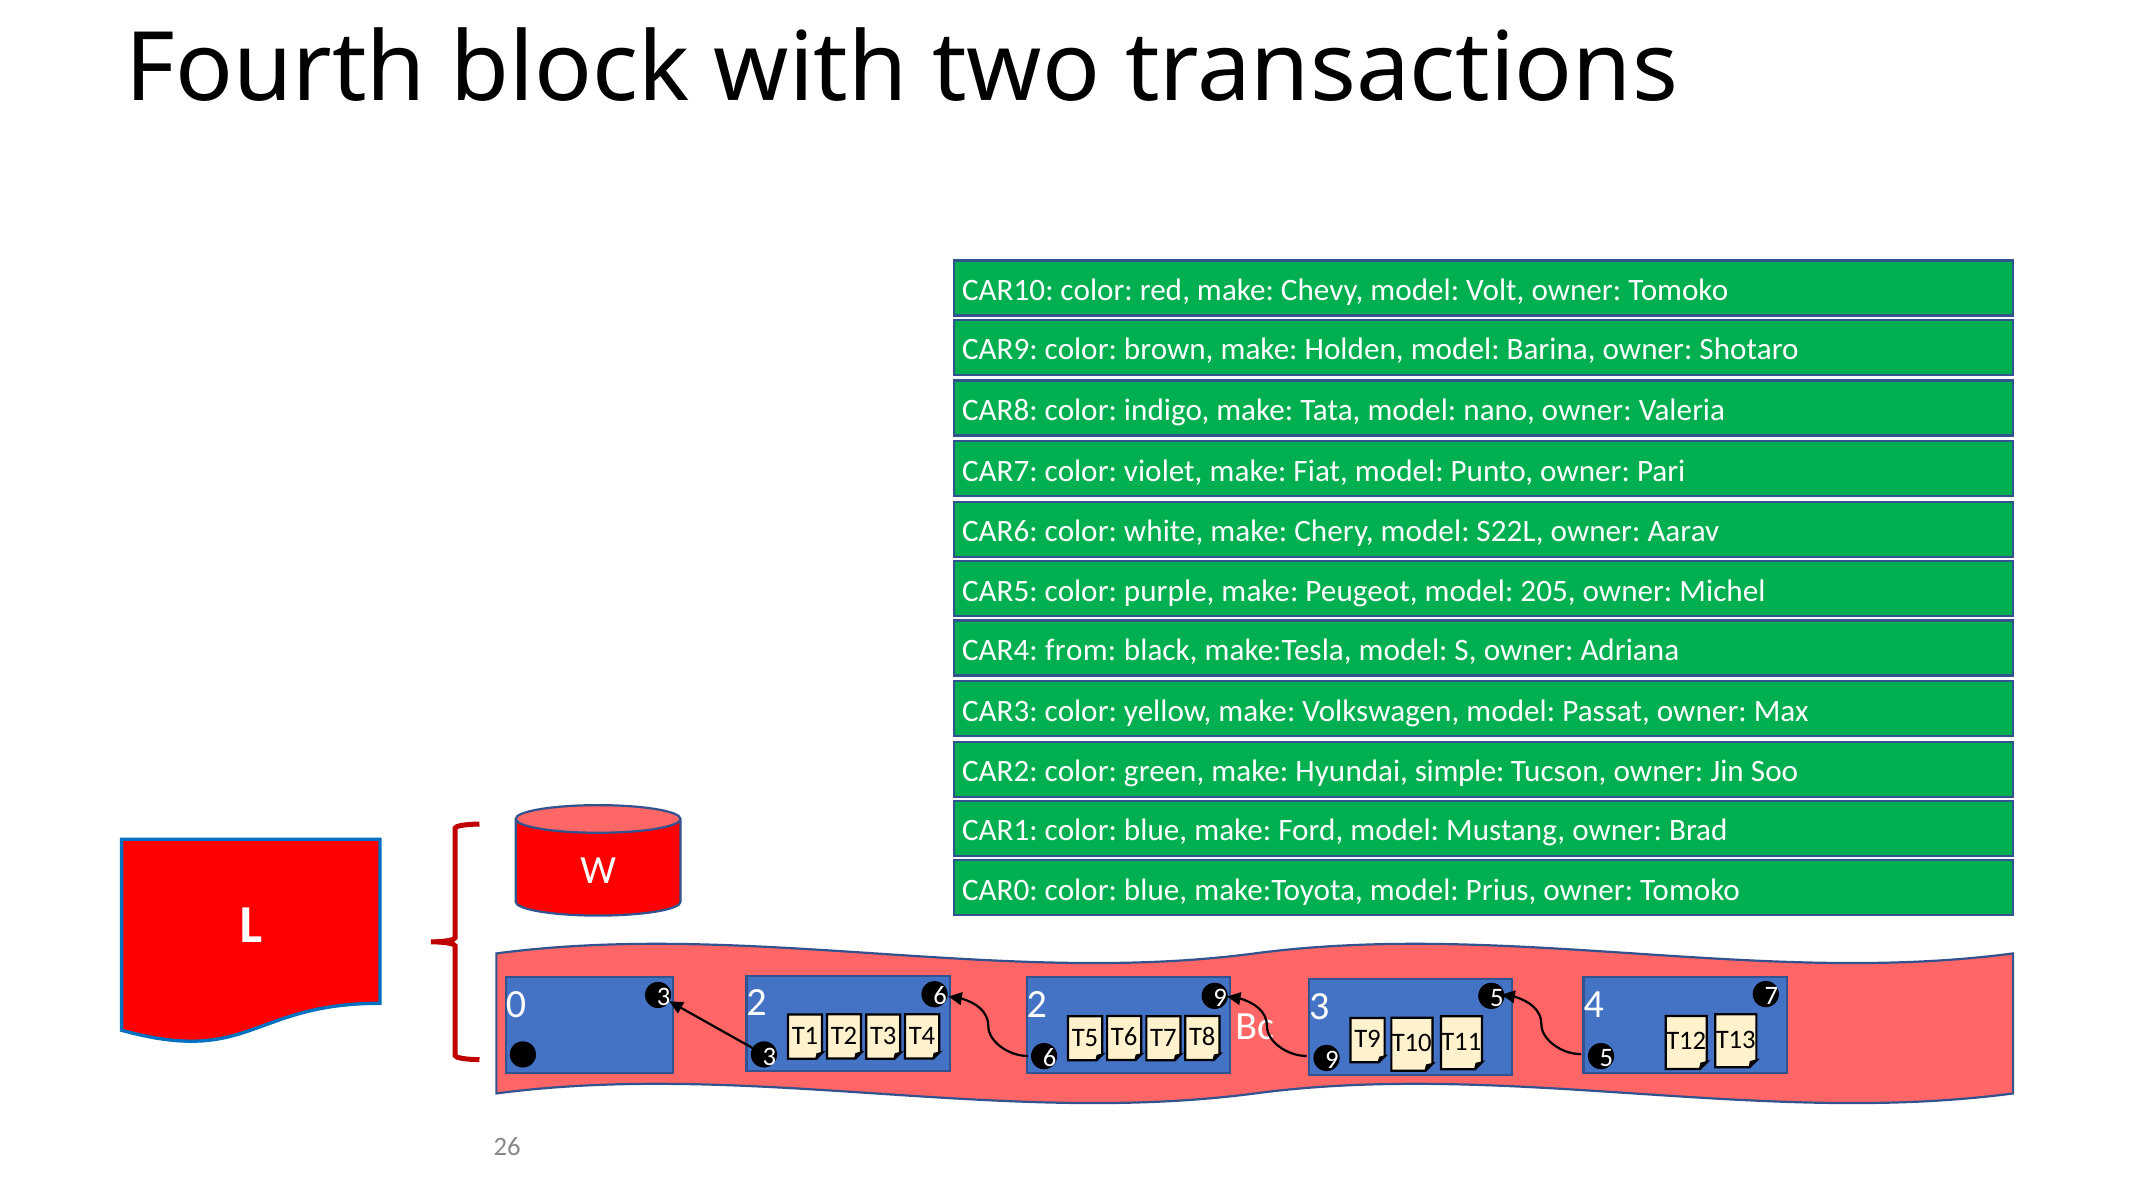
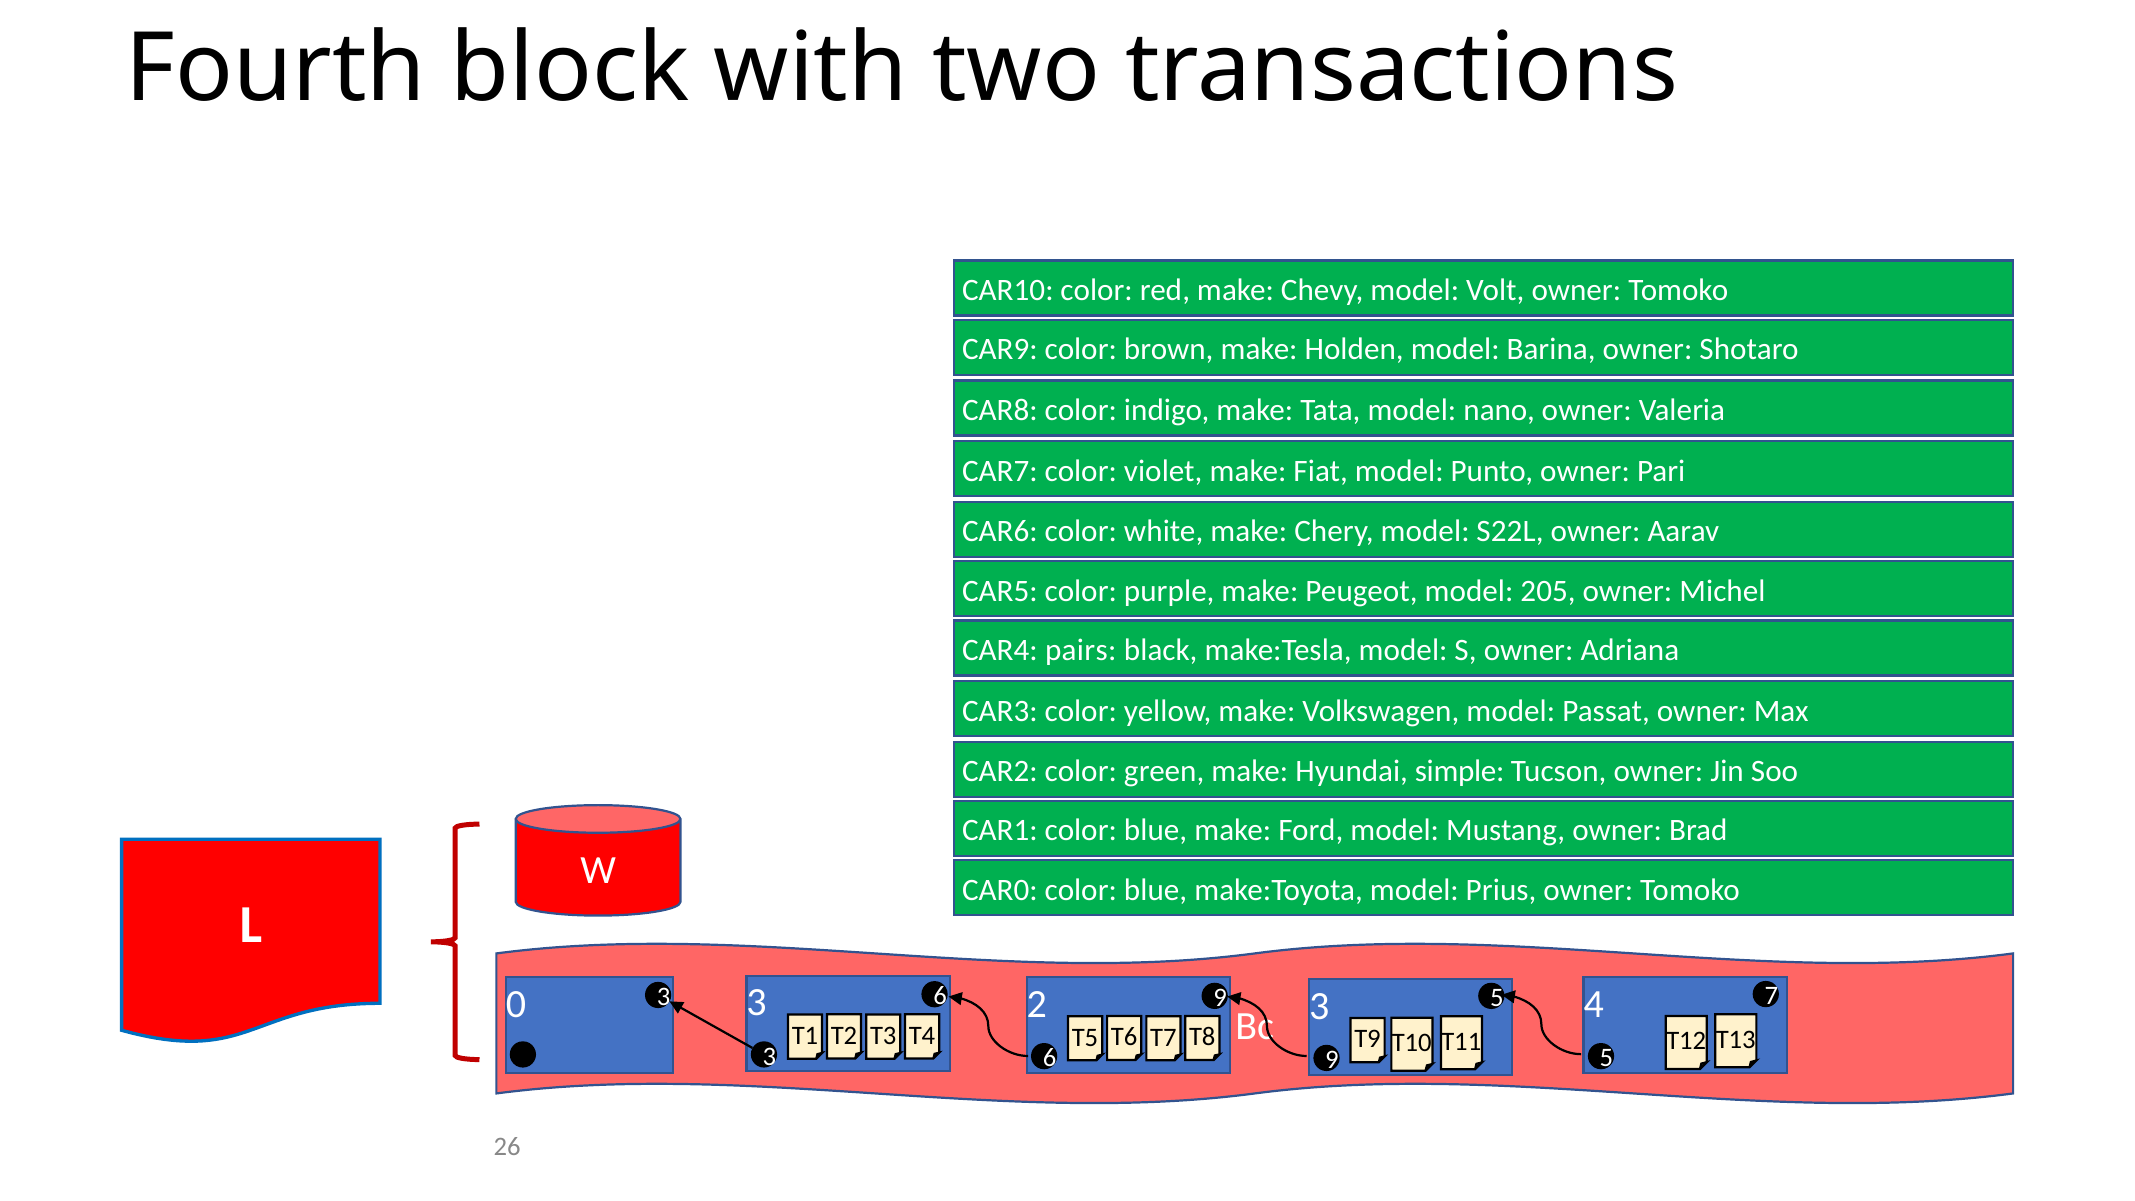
from: from -> pairs (1081, 650)
0 2: 2 -> 3 (757, 1002)
